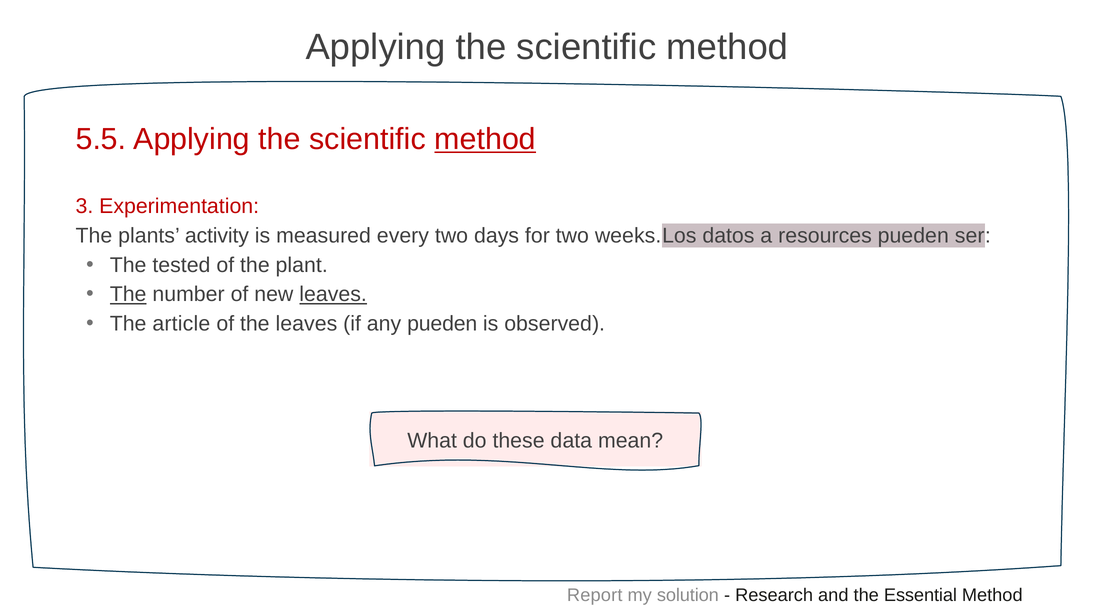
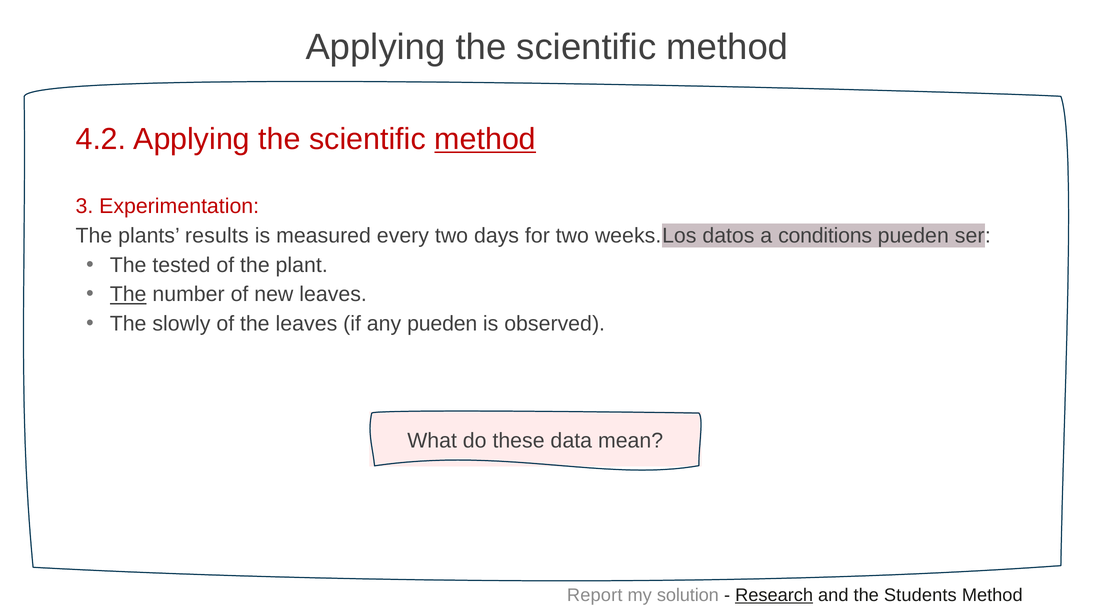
5.5: 5.5 -> 4.2 (101, 139)
activity: activity -> results (217, 236)
resources: resources -> conditions (825, 236)
leaves underline: present -> none (333, 294)
article: article -> slowly (181, 324)
Research underline: none -> present (774, 595)
Essential: Essential -> Students (920, 595)
